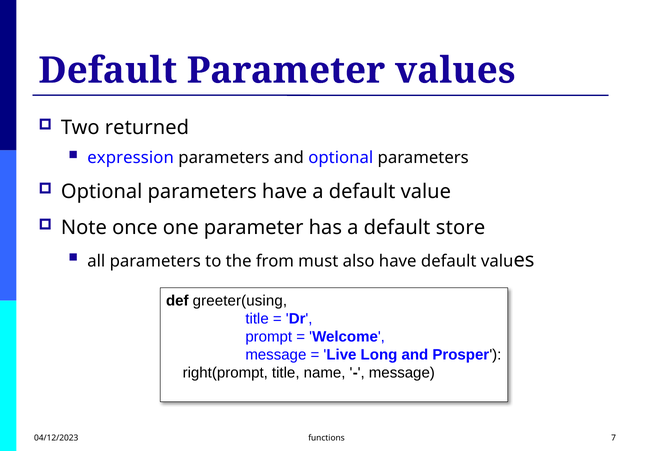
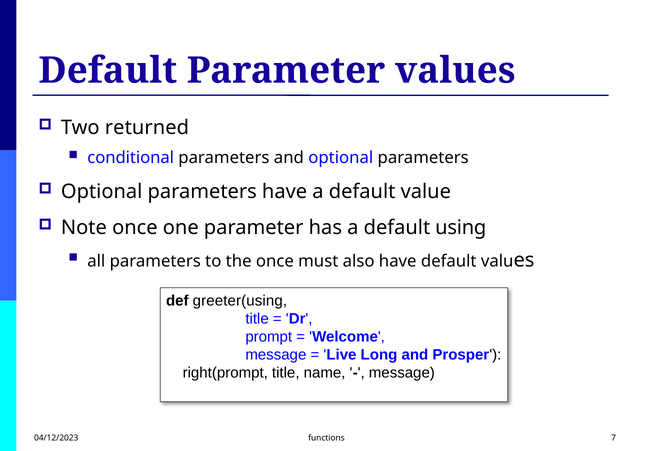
expression: expression -> conditional (131, 158)
store: store -> using (461, 228)
the from: from -> once (275, 262)
